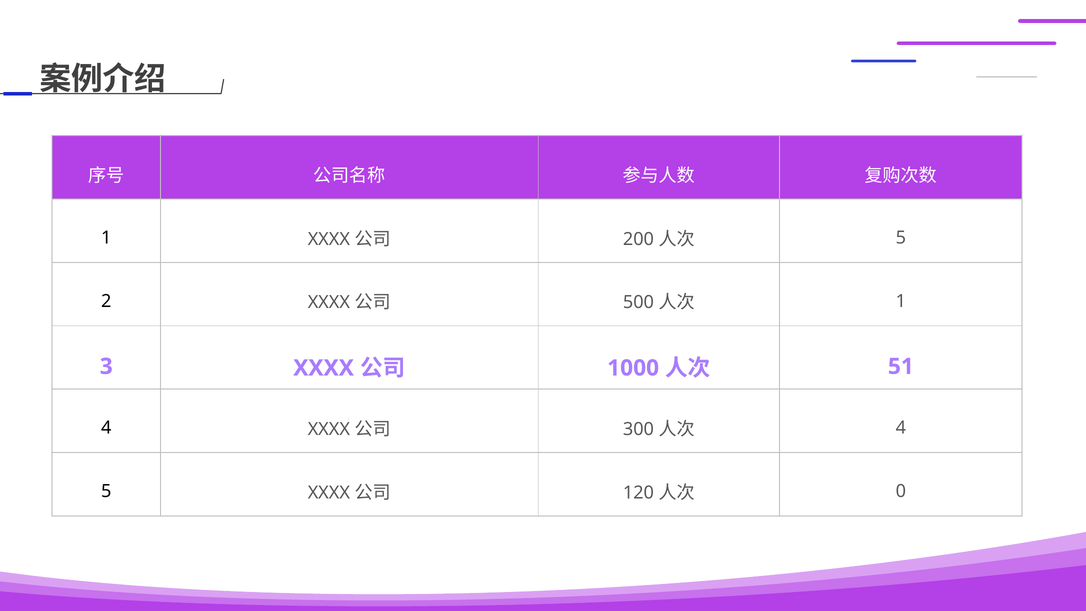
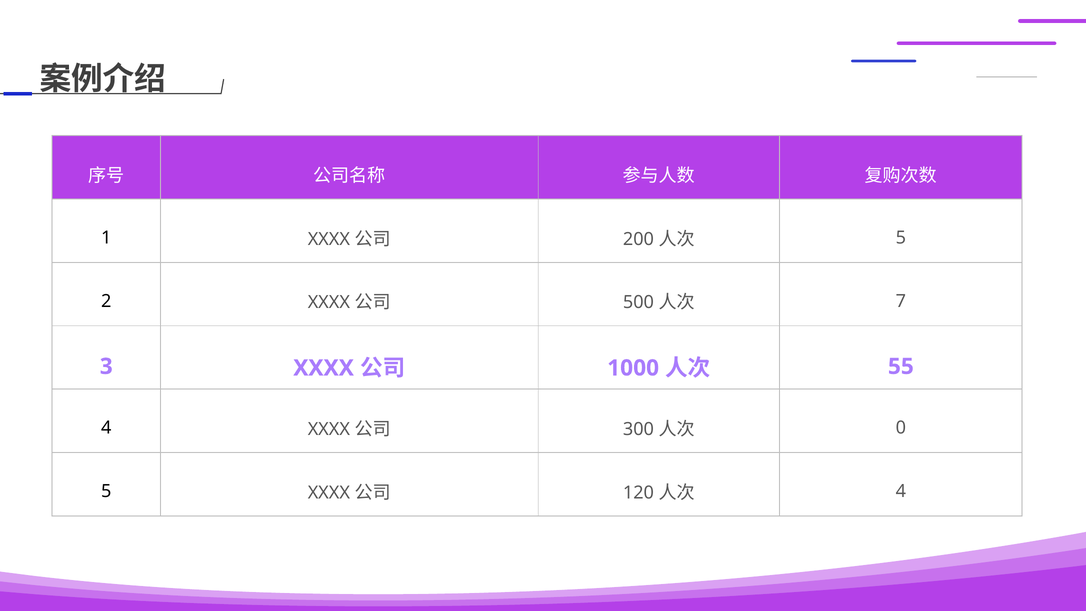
1: 1 -> 7 (901, 301)
51: 51 -> 55 (901, 366)
4: 4 -> 0 (901, 428)
0: 0 -> 4 (901, 491)
